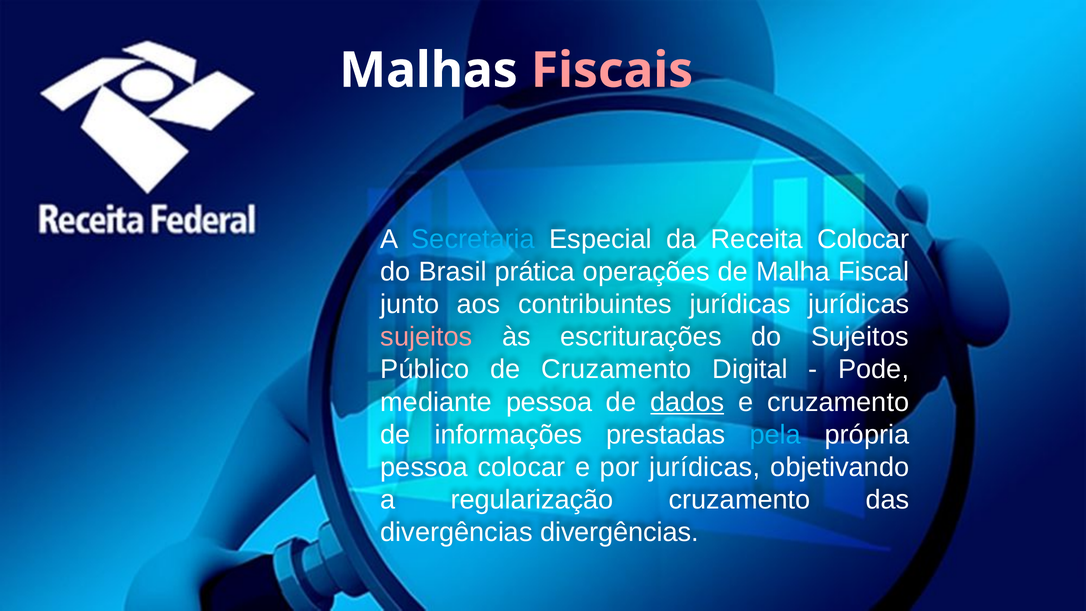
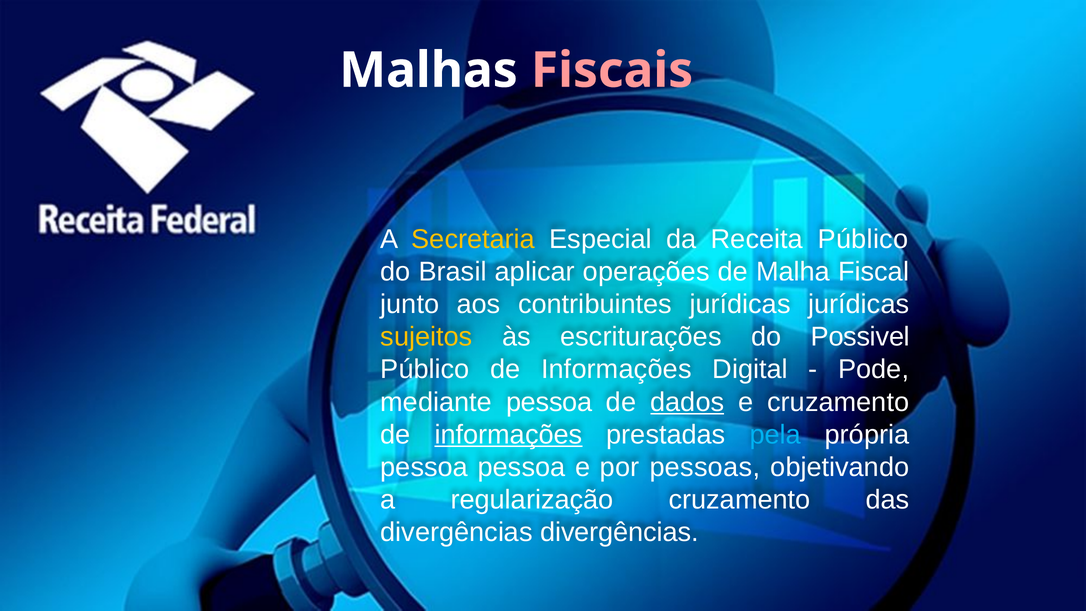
Secretaria colour: light blue -> yellow (473, 239)
Receita Colocar: Colocar -> Público (863, 239)
prática: prática -> aplicar (535, 272)
sujeitos colour: pink -> yellow (426, 337)
do Sujeitos: Sujeitos -> Possivel (860, 337)
Público de Cruzamento: Cruzamento -> Informações (616, 369)
informações underline: none -> present (509, 435)
pessoa colocar: colocar -> pessoa (522, 467)
por jurídicas: jurídicas -> pessoas (705, 467)
